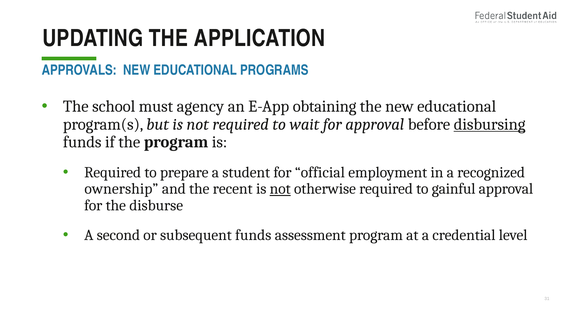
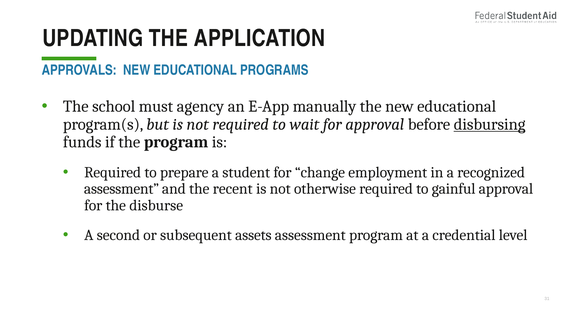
obtaining: obtaining -> manually (325, 106)
official: official -> change (320, 172)
ownership: ownership -> assessment (122, 189)
not underline: present -> none (280, 189)
subsequent funds: funds -> assets (253, 235)
